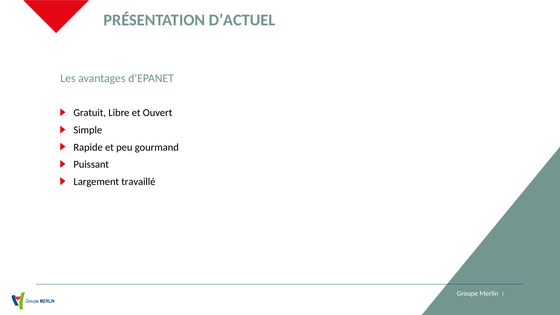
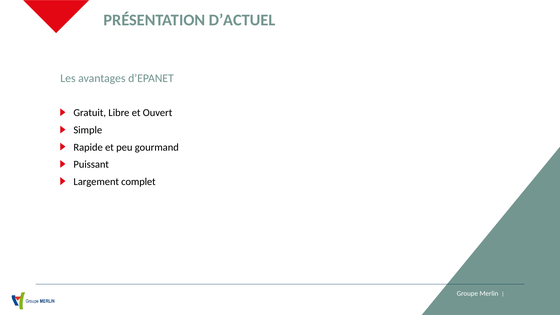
travaillé: travaillé -> complet (138, 182)
